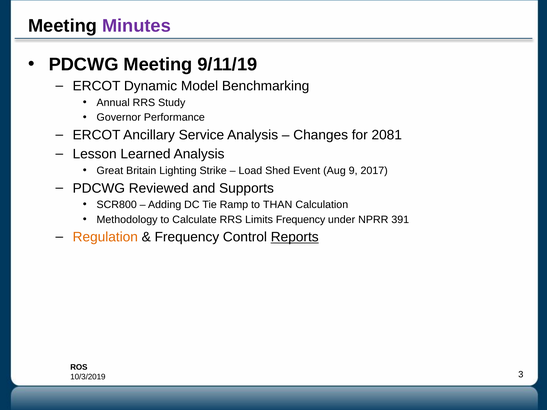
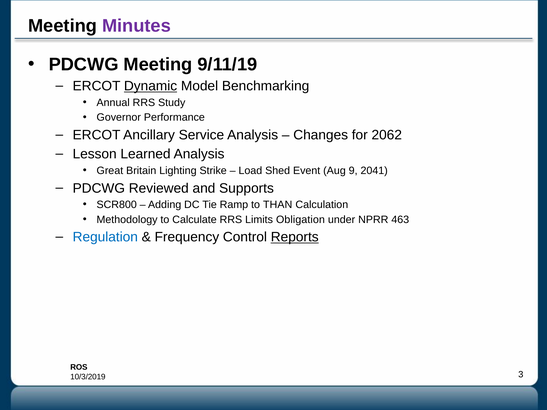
Dynamic underline: none -> present (151, 86)
2081: 2081 -> 2062 (387, 135)
2017: 2017 -> 2041 (374, 171)
Limits Frequency: Frequency -> Obligation (300, 220)
391: 391 -> 463 (400, 220)
Regulation colour: orange -> blue (105, 237)
